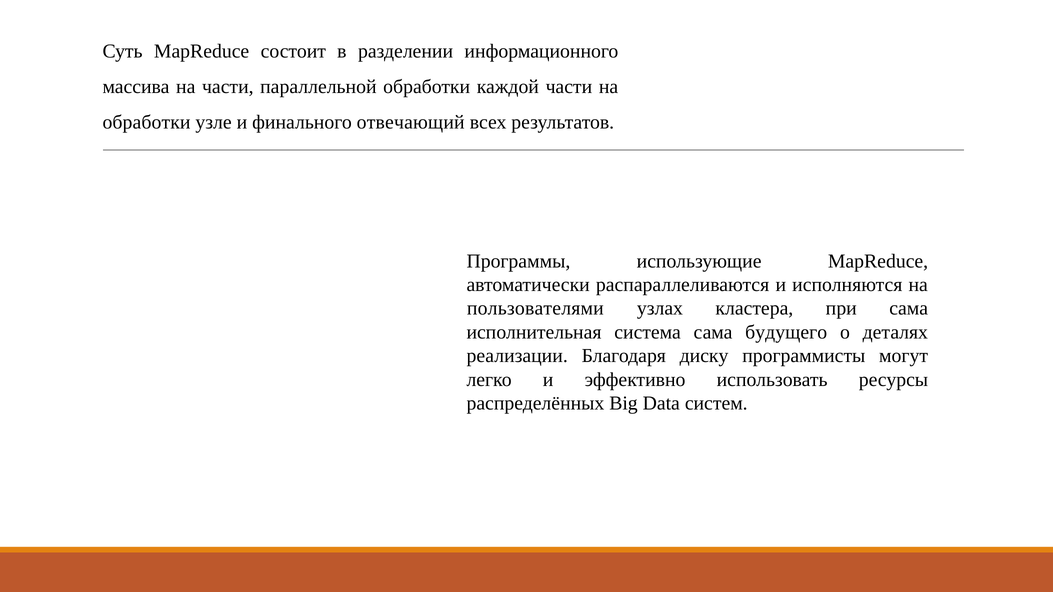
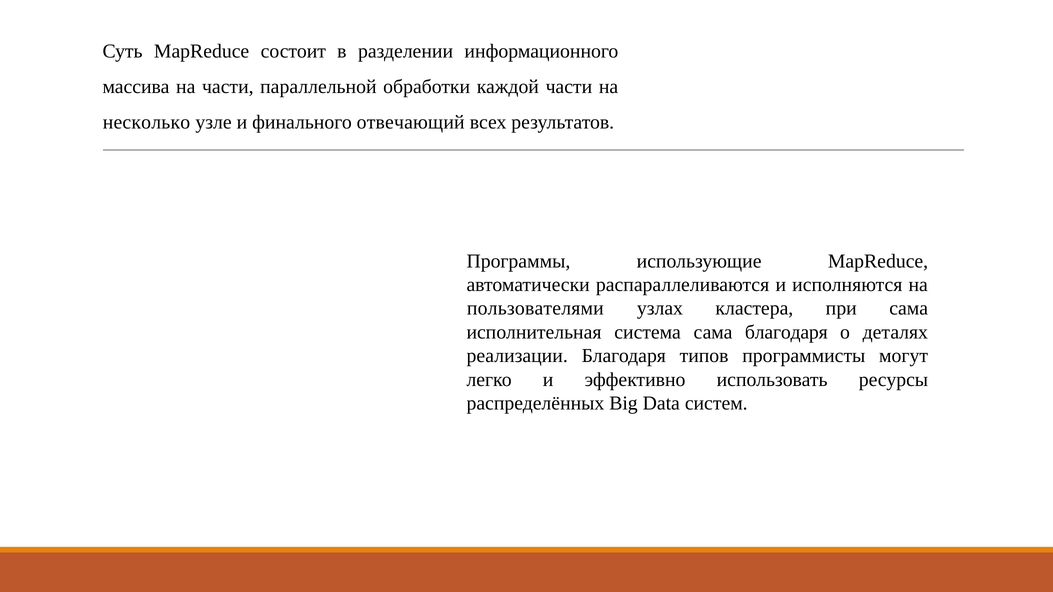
обработки: обработки -> несколько (146, 122)
сама будущего: будущего -> благодаря (786, 332)
диску: диску -> типов (704, 356)
